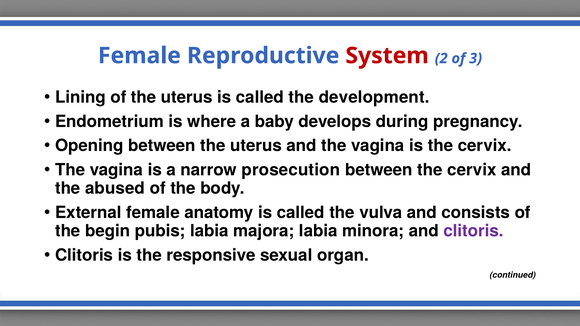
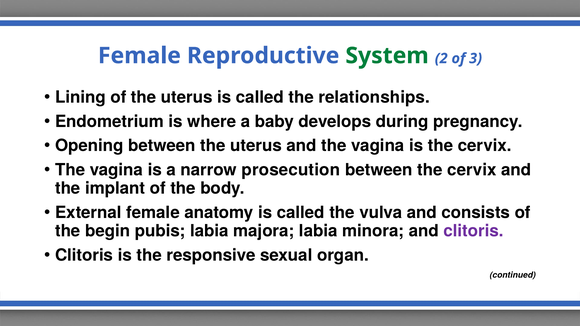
System colour: red -> green (387, 56)
development: development -> relationships (374, 97)
abused: abused -> implant (115, 188)
